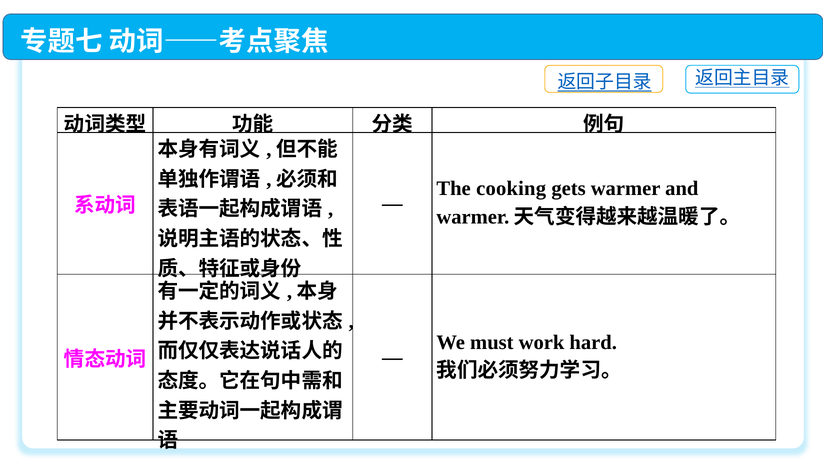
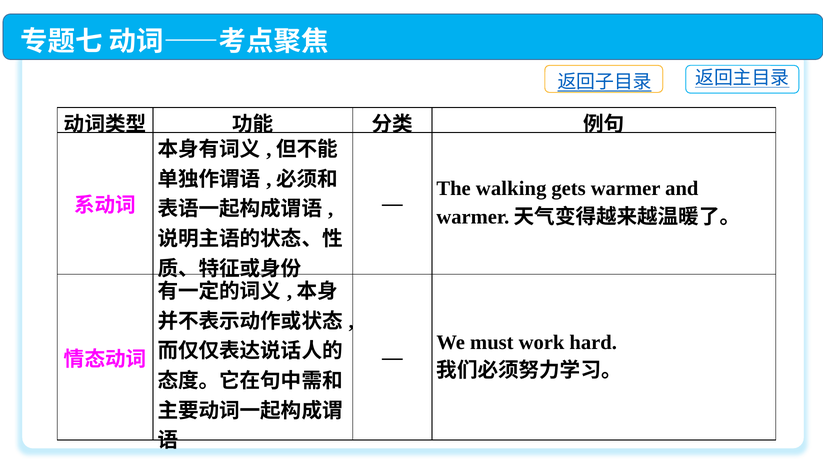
cooking: cooking -> walking (511, 189)
